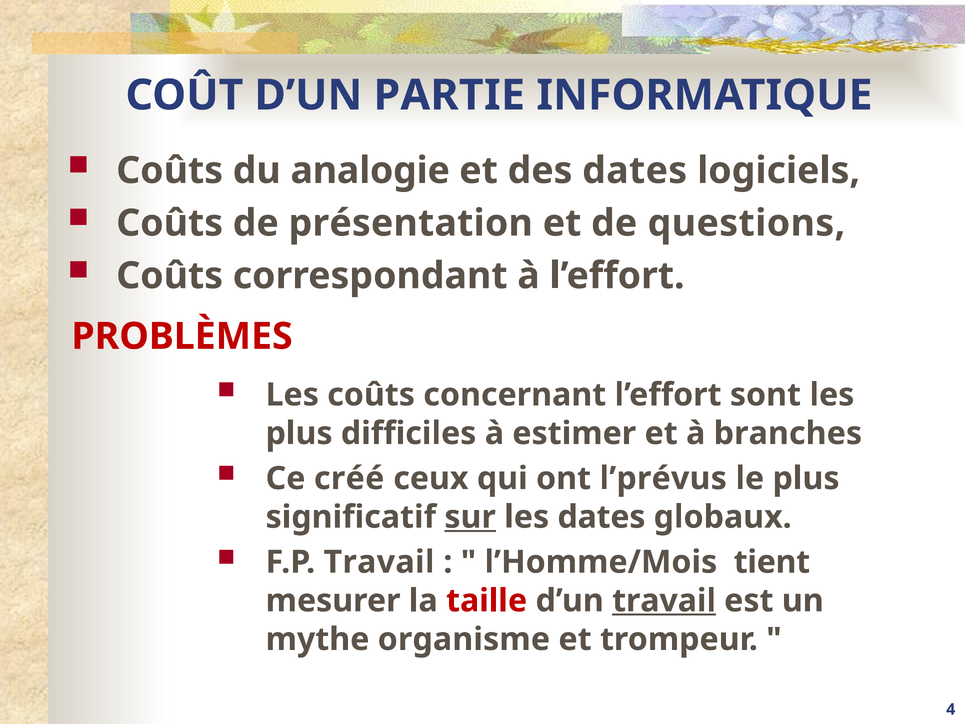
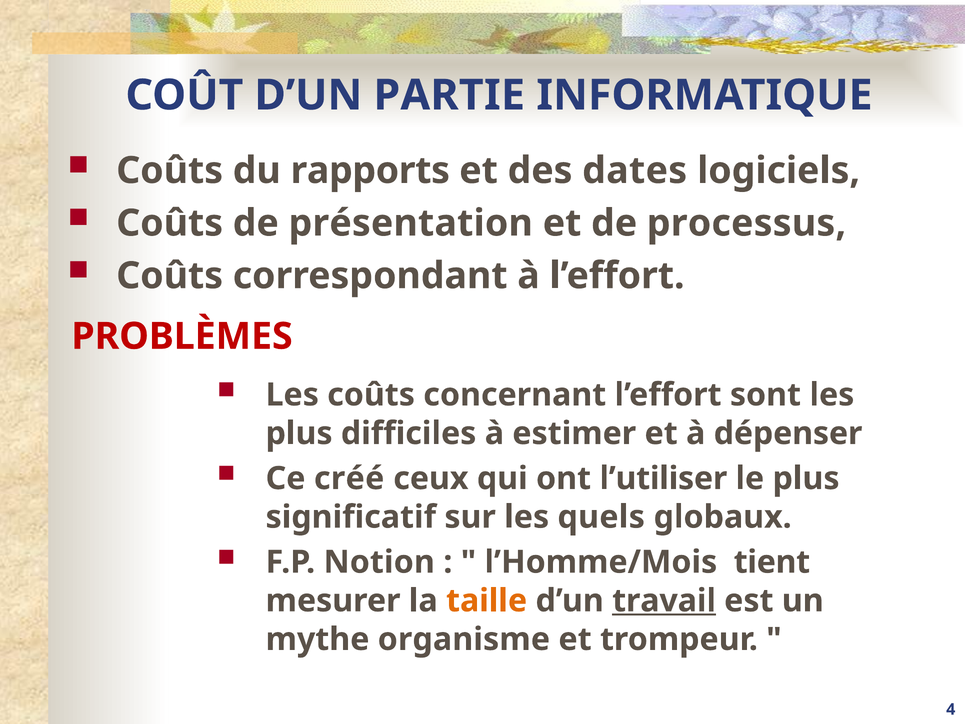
analogie: analogie -> rapports (370, 171)
questions: questions -> processus (747, 223)
branches: branches -> dépenser (788, 433)
l’prévus: l’prévus -> l’utiliser (663, 478)
sur underline: present -> none (470, 517)
les dates: dates -> quels (601, 517)
F.P Travail: Travail -> Notion (379, 562)
taille colour: red -> orange (487, 601)
